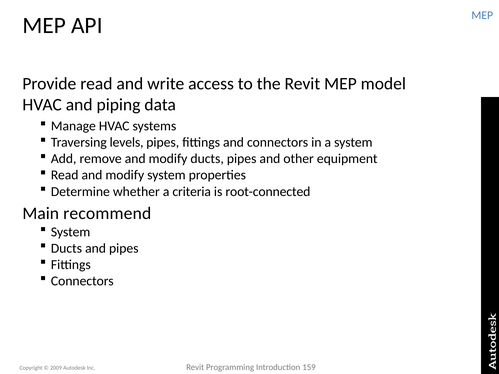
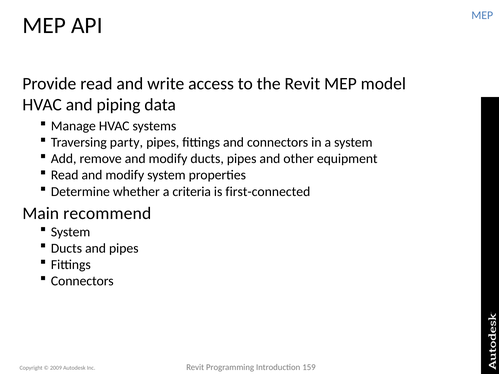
levels: levels -> party (126, 143)
root-connected: root-connected -> first-connected (268, 192)
